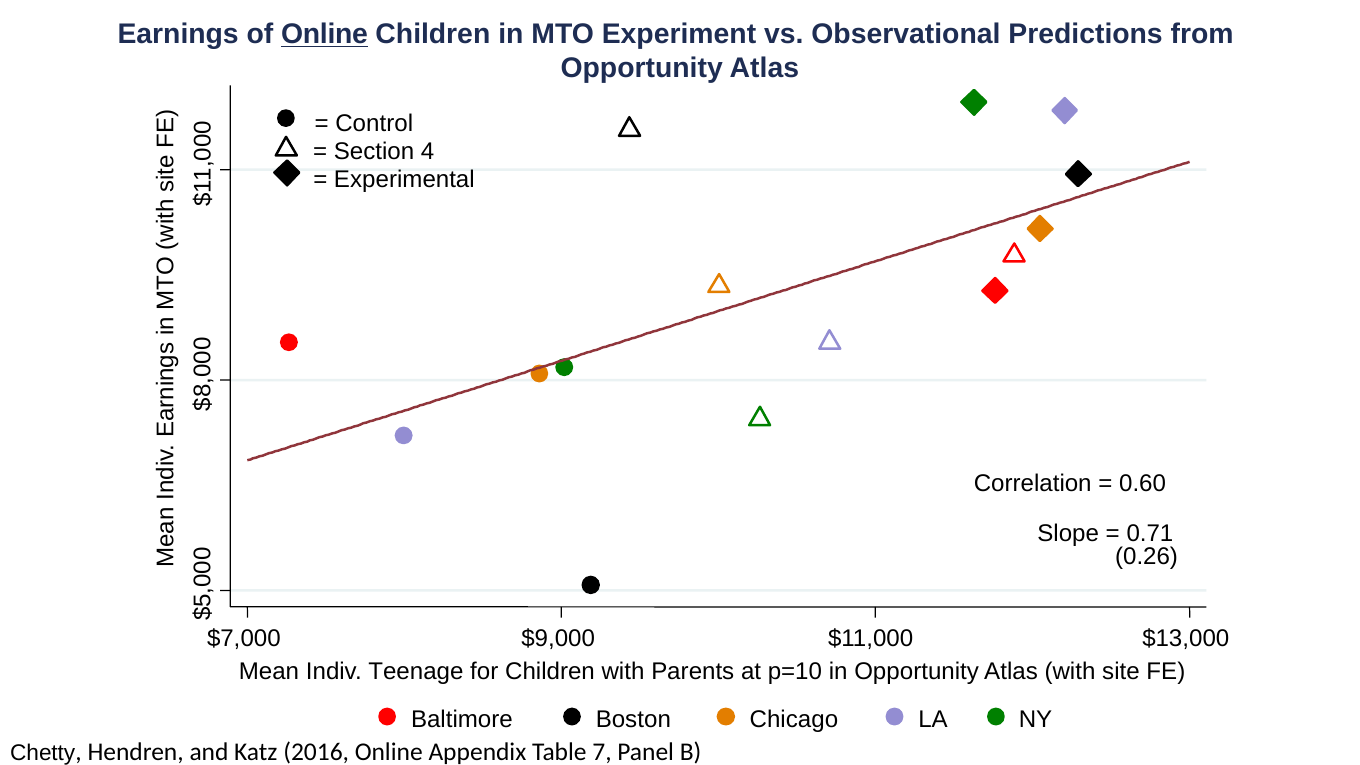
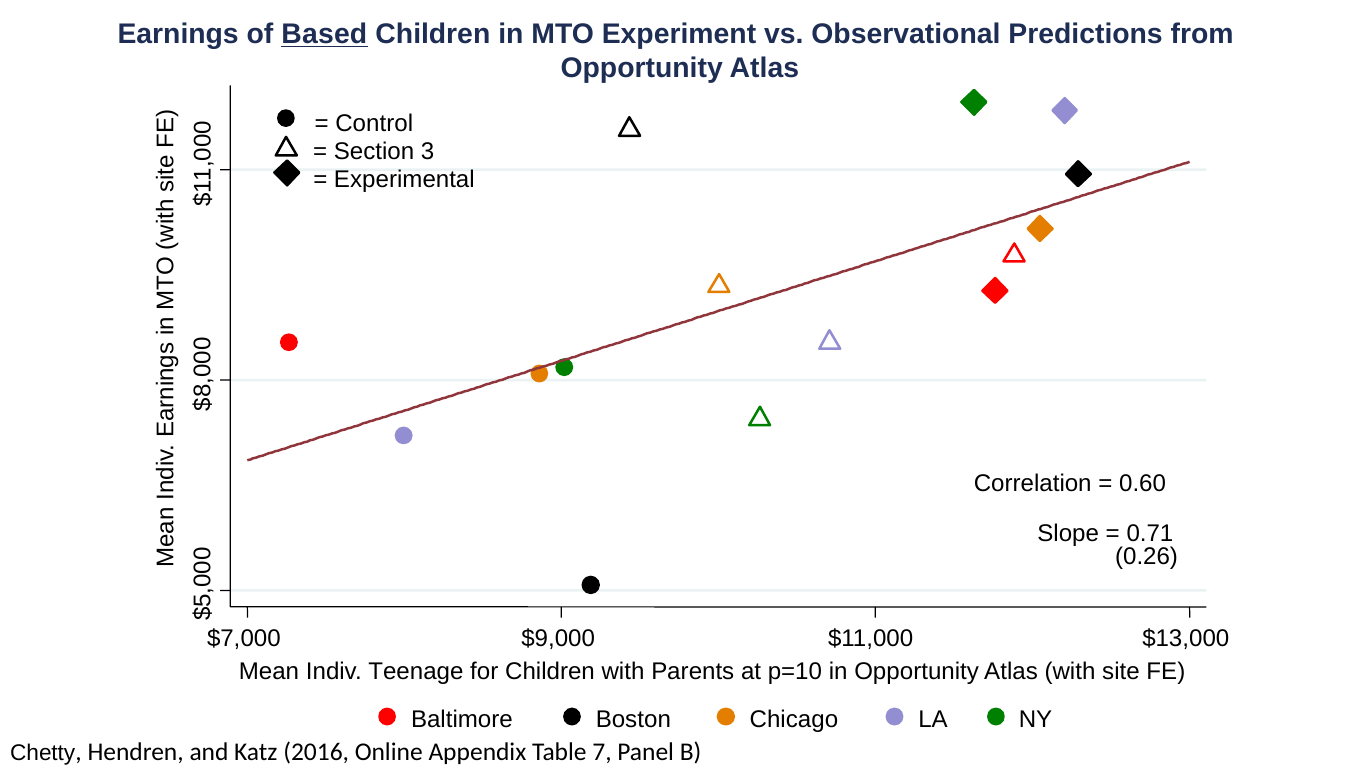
of Online: Online -> Based (324, 34)
4: 4 -> 3 (428, 151)
